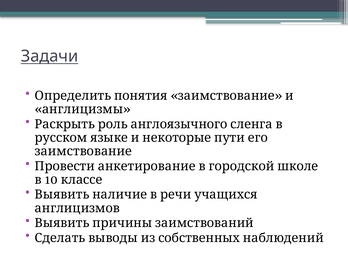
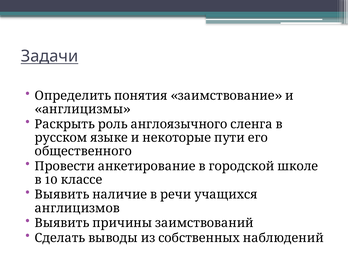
заимствование: заимствование -> общественного (83, 151)
